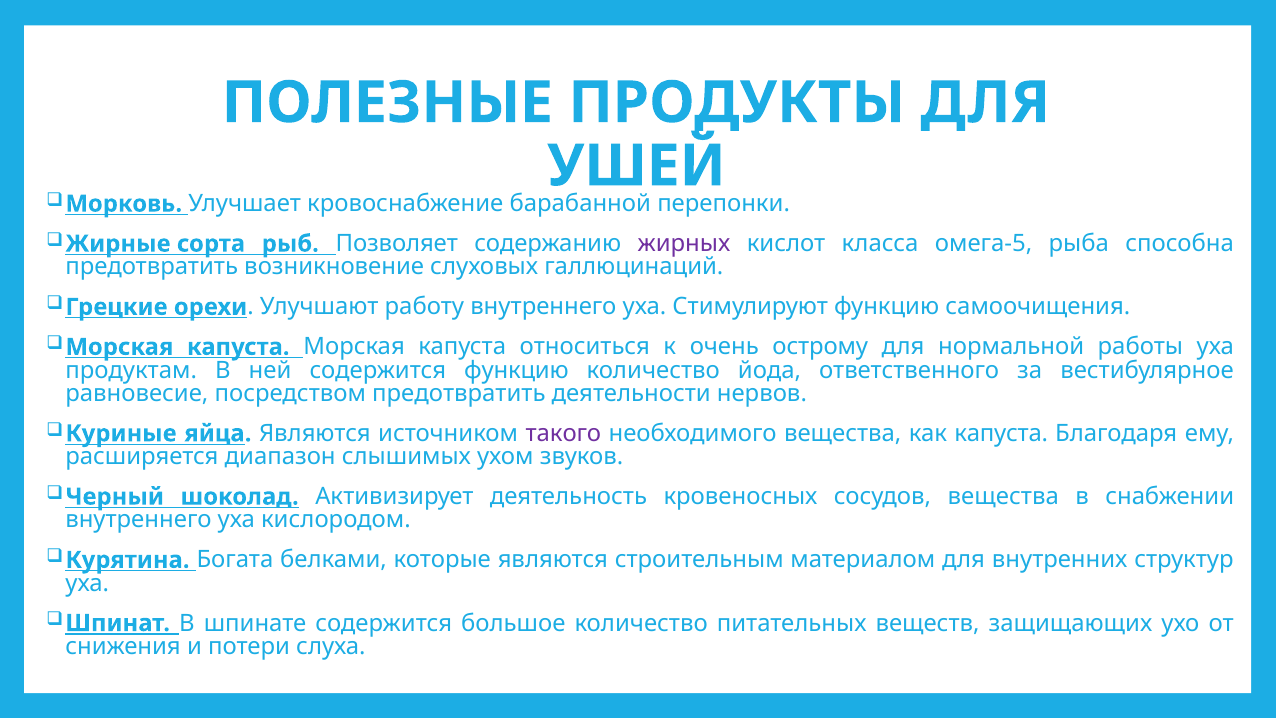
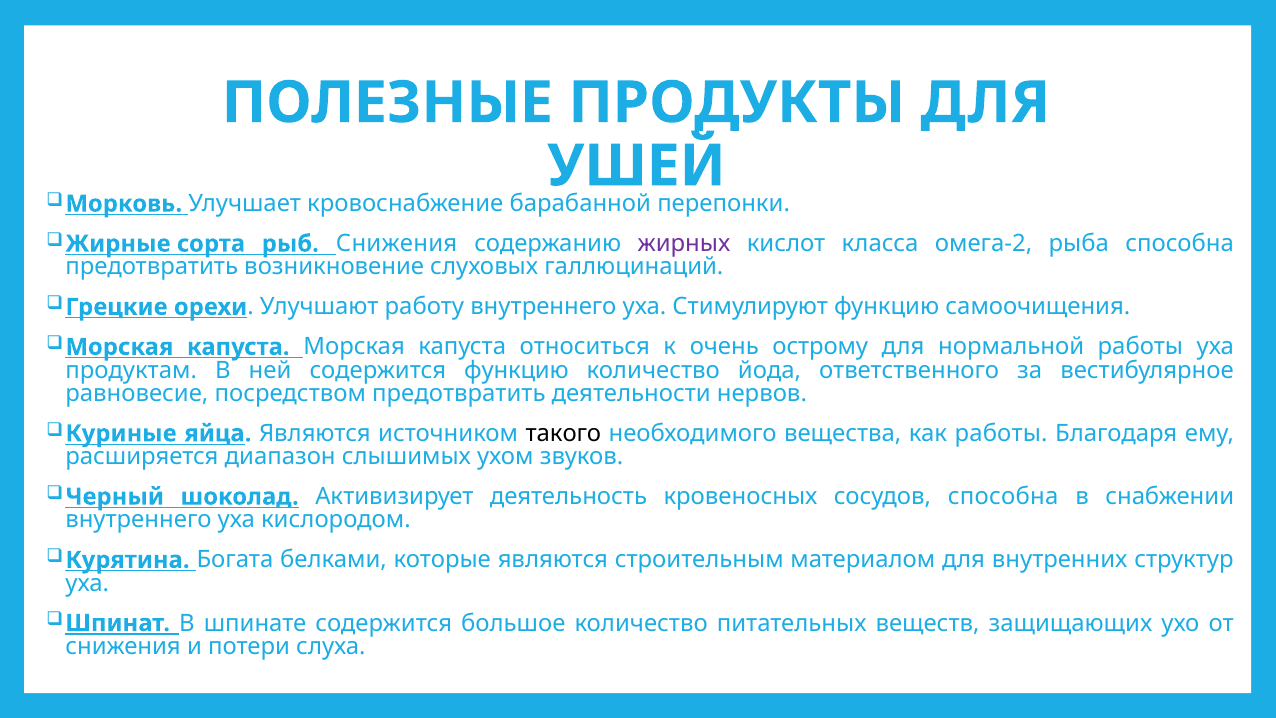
рыб Позволяет: Позволяет -> Снижения (397, 244)
омега-5: омега-5 -> омега-2 (984, 244)
такого colour: purple -> black (563, 433)
как капуста: капуста -> работы (1001, 433)
сосудов вещества: вещества -> способна (1003, 497)
